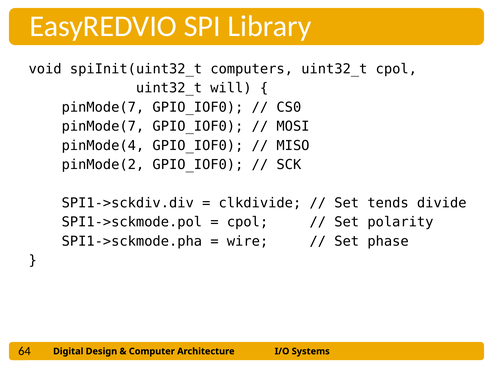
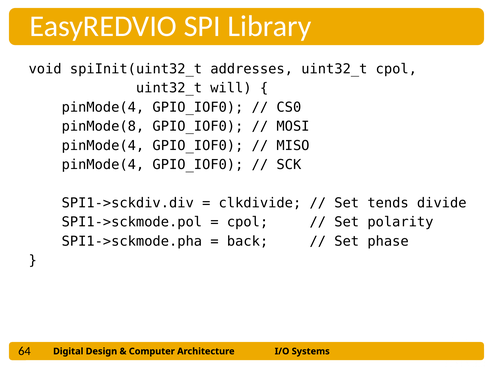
computers: computers -> addresses (252, 69)
pinMode(7: pinMode(7 -> pinMode(4 (103, 107)
pinMode(7: pinMode(7 -> pinMode(8 (103, 127)
pinMode(2: pinMode(2 -> pinMode(4 (103, 165)
wire: wire -> back (248, 242)
